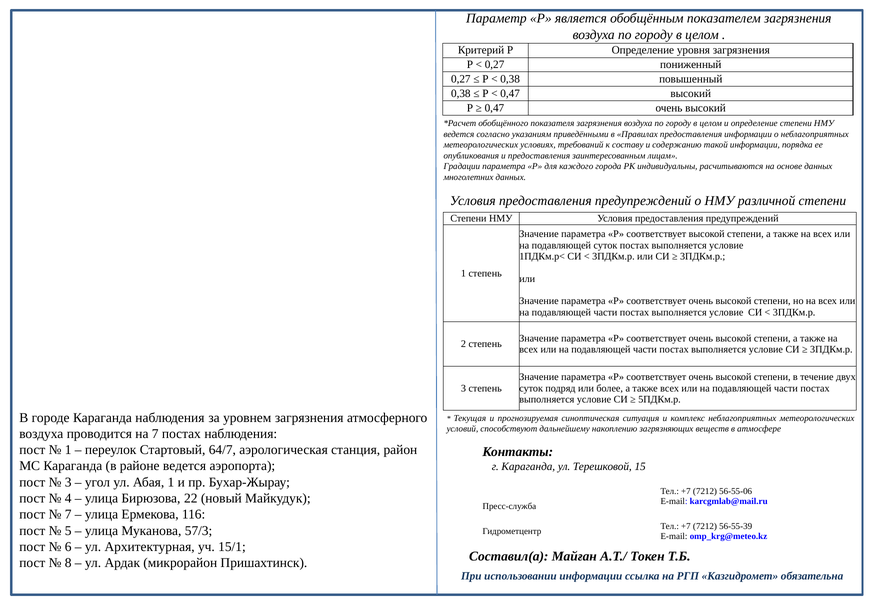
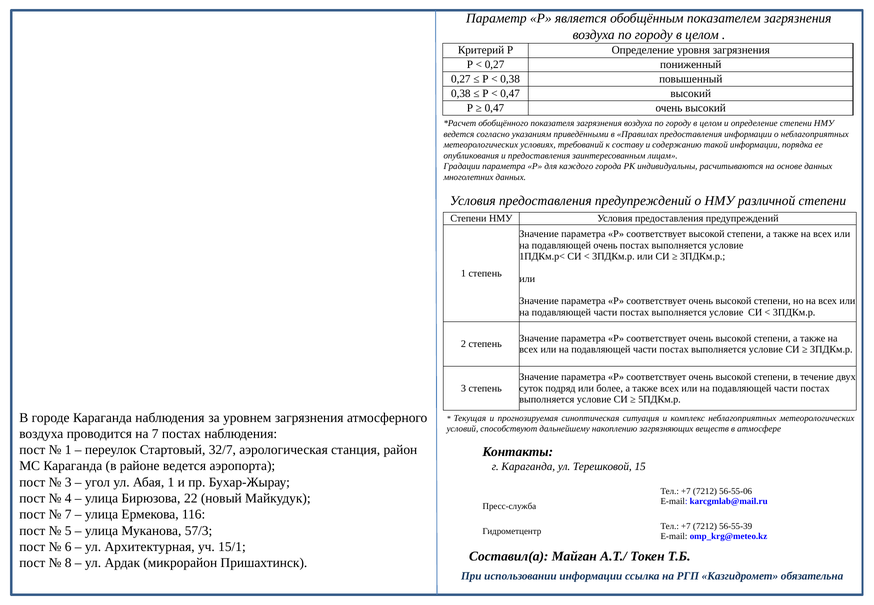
подавляющей суток: суток -> очень (605, 245)
64/7: 64/7 -> 32/7 (222, 450)
